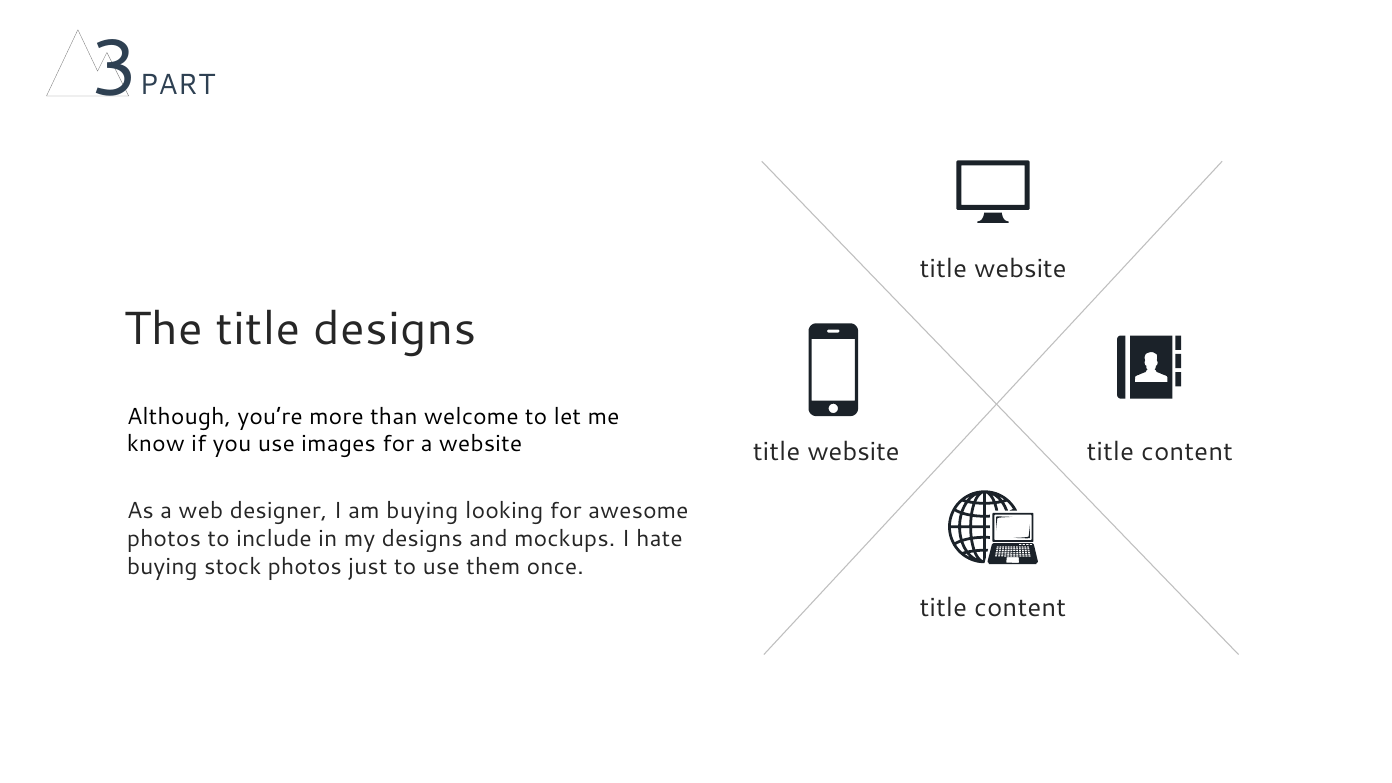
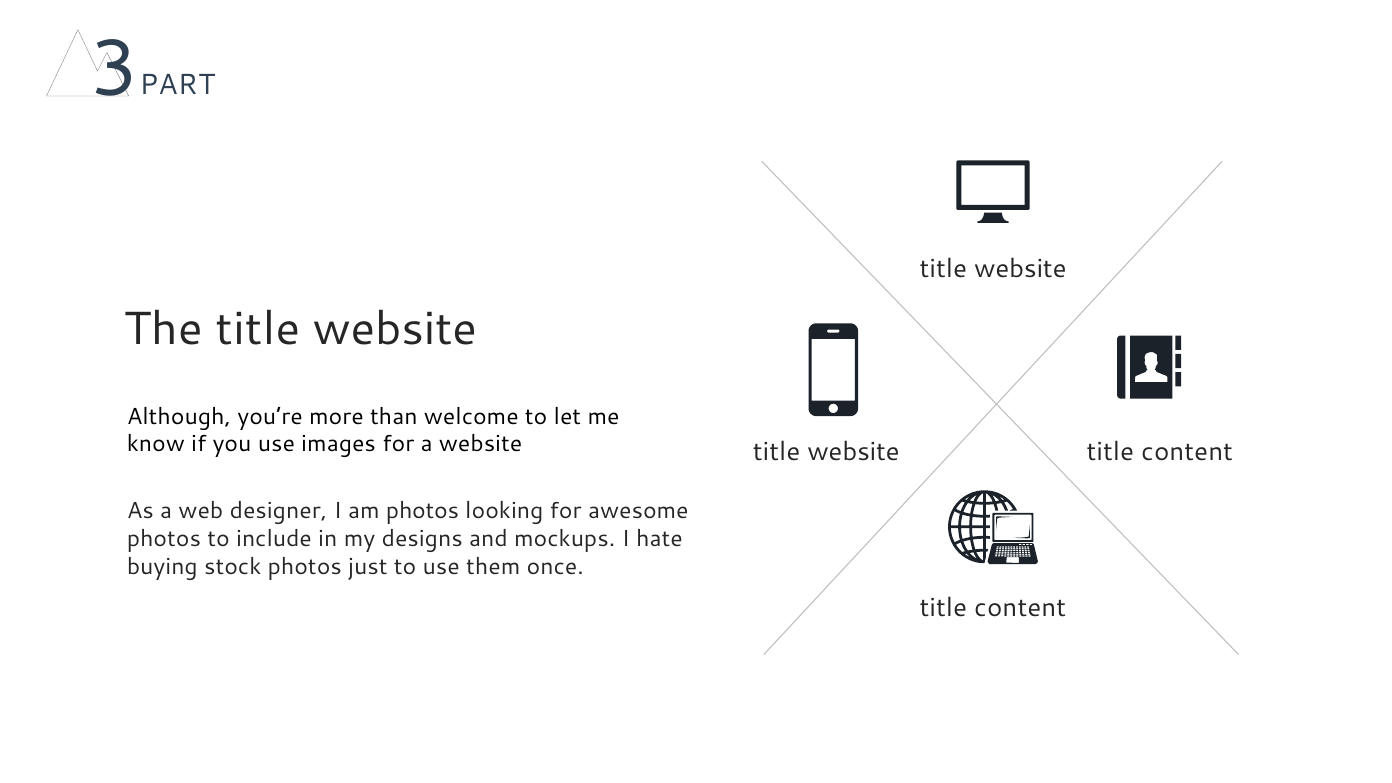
The title designs: designs -> website (395, 329)
am buying: buying -> photos (423, 511)
